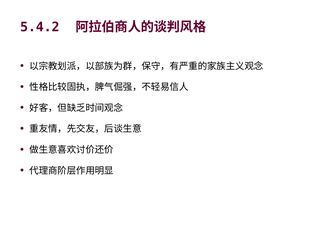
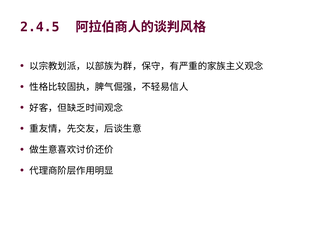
5.4.2: 5.4.2 -> 2.4.5 (40, 27)
